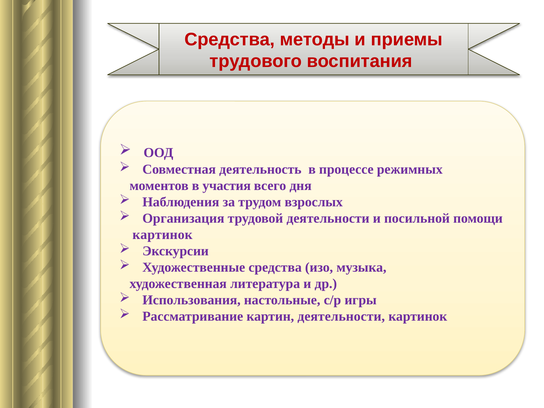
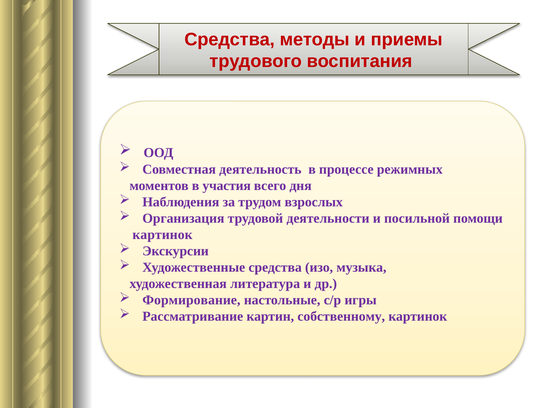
Использования: Использования -> Формирование (191, 300)
картин деятельности: деятельности -> собственному (341, 316)
